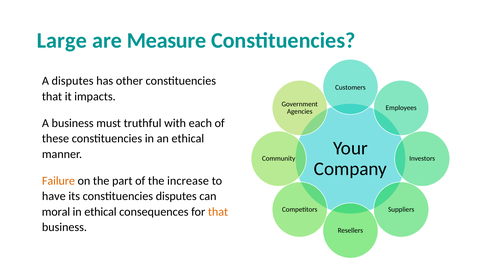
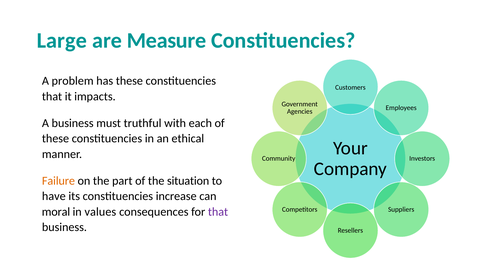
A disputes: disputes -> problem (73, 81)
has other: other -> these (129, 81)
increase: increase -> situation (188, 181)
constituencies disputes: disputes -> increase (176, 196)
in ethical: ethical -> values (100, 212)
that colour: orange -> purple (218, 212)
